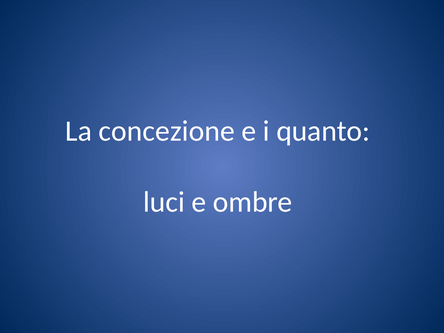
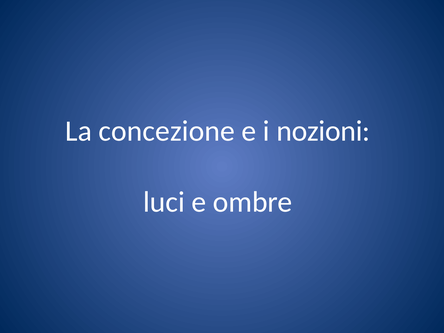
quanto: quanto -> nozioni (323, 131)
